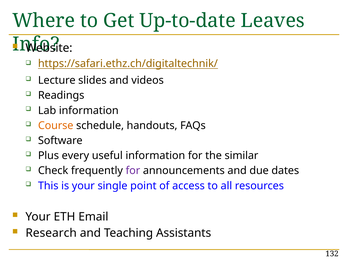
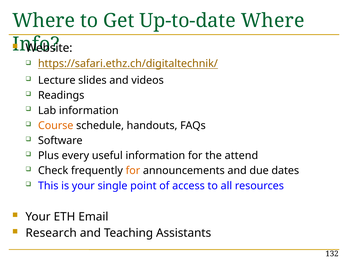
Up-to-date Leaves: Leaves -> Where (273, 21)
similar: similar -> attend (241, 155)
for colour: purple -> orange (133, 170)
